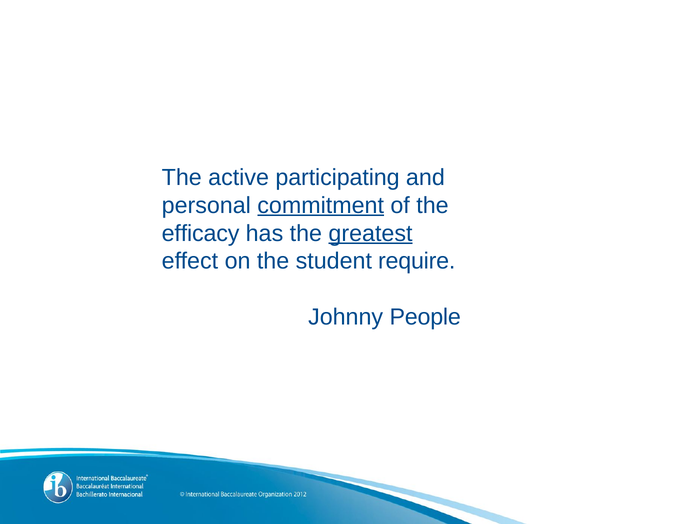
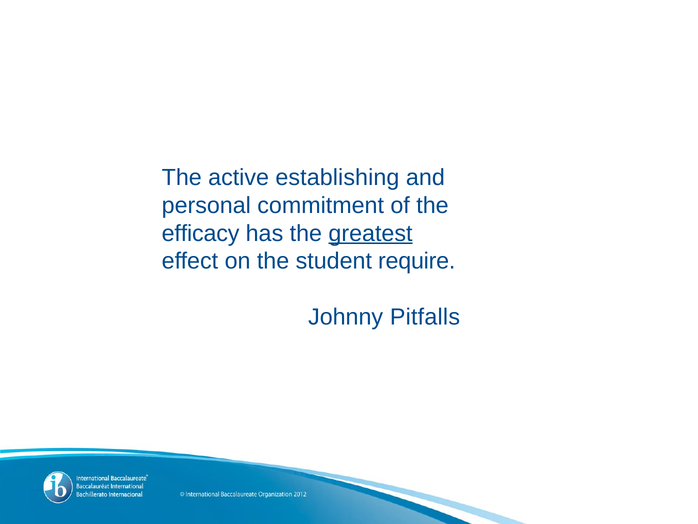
participating: participating -> establishing (337, 177)
commitment underline: present -> none (321, 205)
People: People -> Pitfalls (425, 317)
